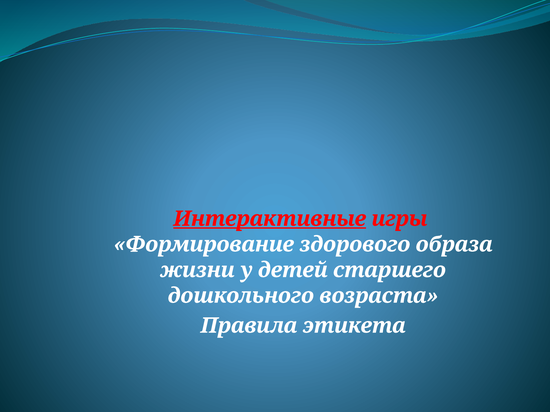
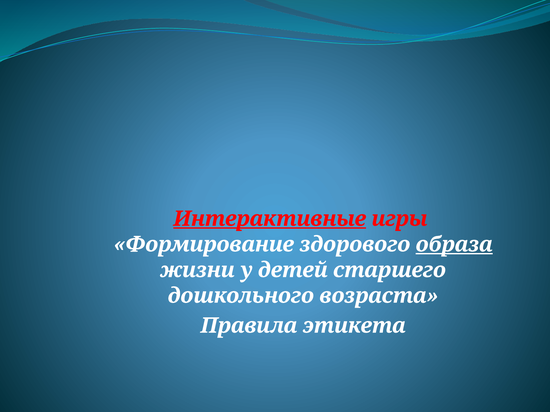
образа underline: none -> present (454, 245)
